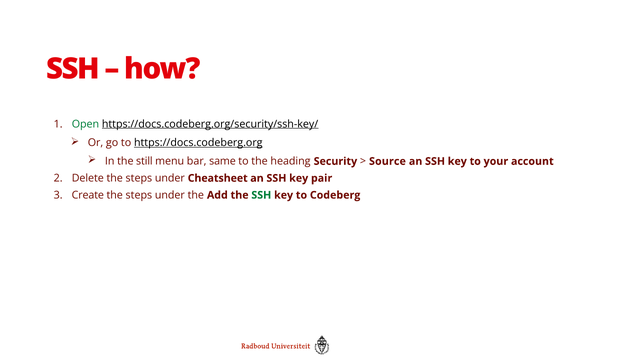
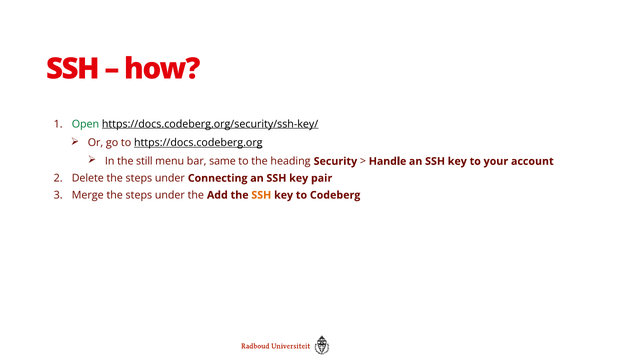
Source: Source -> Handle (388, 161)
Cheatsheet: Cheatsheet -> Connecting (218, 178)
Create: Create -> Merge (88, 195)
SSH colour: green -> orange (261, 195)
